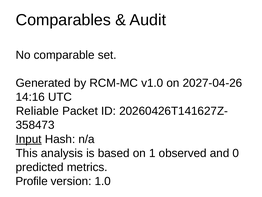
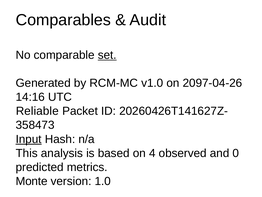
set underline: none -> present (107, 55)
2027-04-26: 2027-04-26 -> 2097-04-26 (212, 83)
1: 1 -> 4 (152, 153)
Profile: Profile -> Monte (32, 181)
